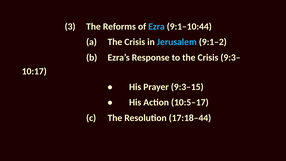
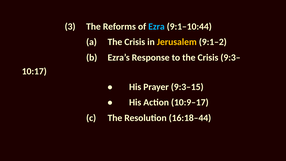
Jerusalem colour: light blue -> yellow (177, 42)
10:5–17: 10:5–17 -> 10:9–17 (190, 102)
17:18–44: 17:18–44 -> 16:18–44 (190, 118)
